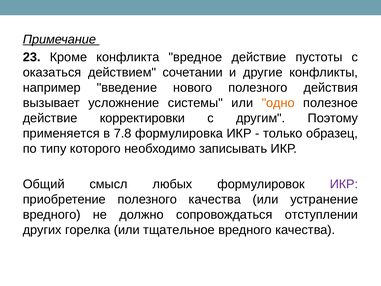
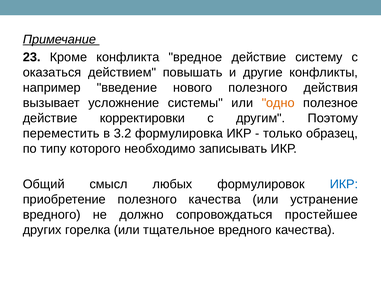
пустоты: пустоты -> систему (319, 57)
сочетании: сочетании -> повышать (193, 72)
применяется: применяется -> переместить (61, 133)
7.8: 7.8 -> 3.2 (123, 133)
ИКР colour: purple -> blue (344, 184)
отступлении: отступлении -> простейшее (321, 215)
